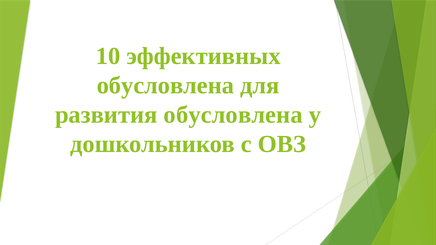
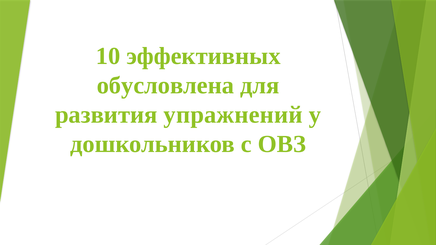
развития обусловлена: обусловлена -> упражнений (233, 115)
